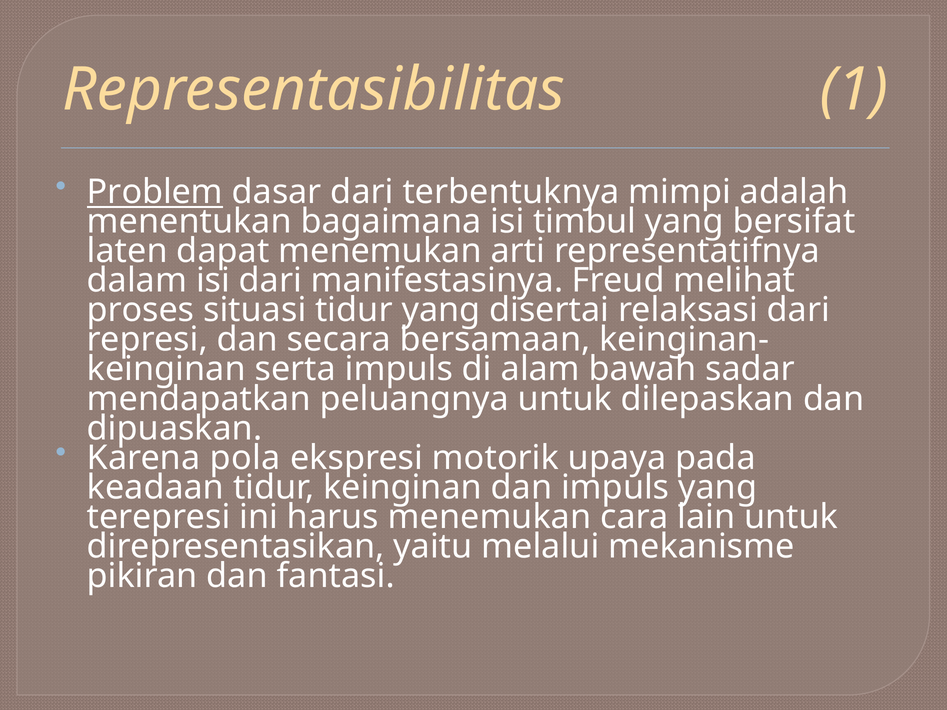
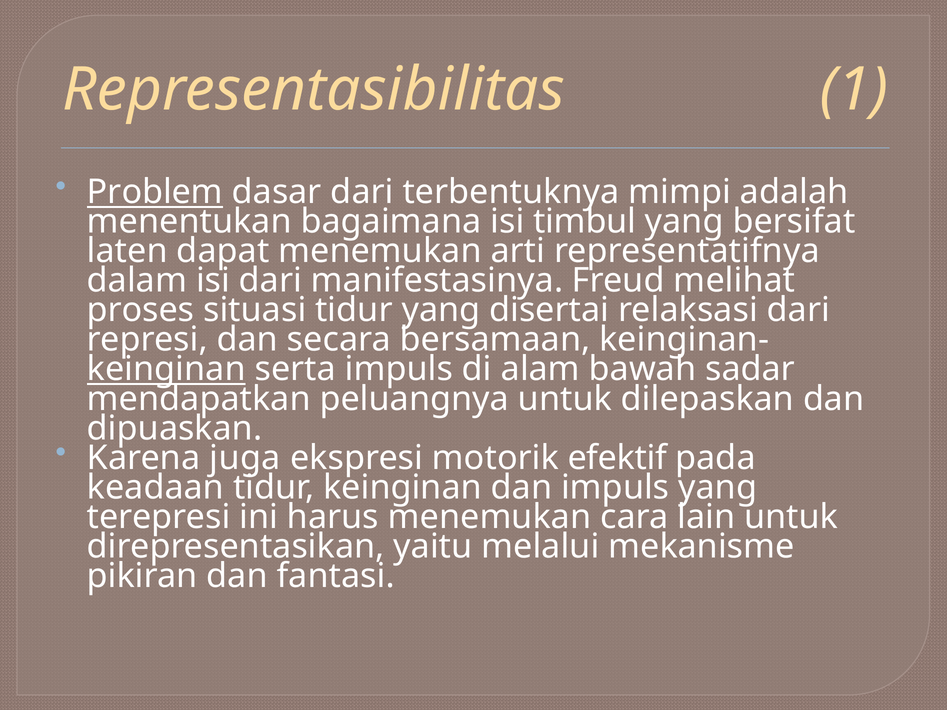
keinginan underline: none -> present (166, 369)
pola: pola -> juga (245, 458)
upaya: upaya -> efektif (617, 458)
